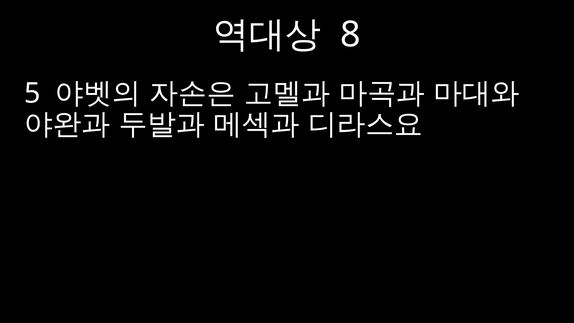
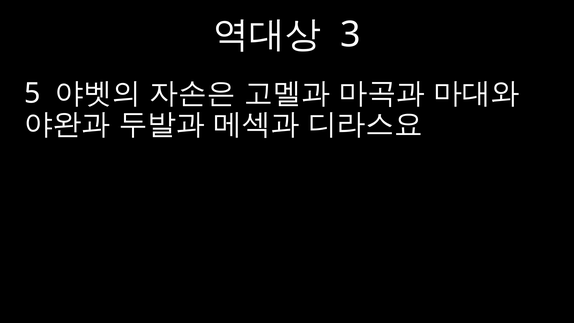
8: 8 -> 3 (350, 35)
